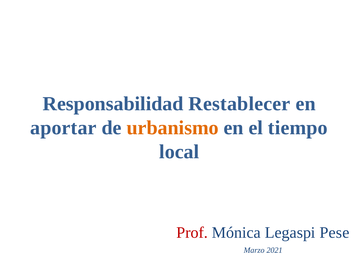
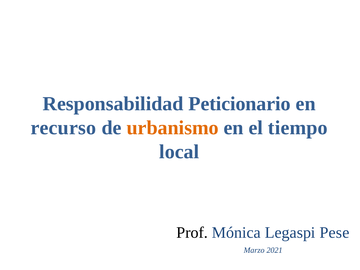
Restablecer: Restablecer -> Peticionario (240, 104)
aportar: aportar -> recurso (63, 128)
Prof colour: red -> black (192, 233)
